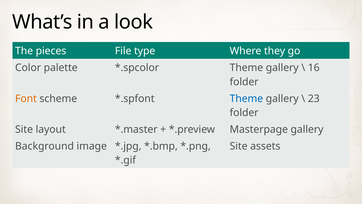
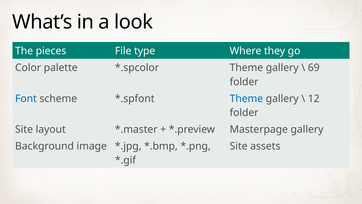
16: 16 -> 69 (314, 68)
Font colour: orange -> blue (26, 98)
23: 23 -> 12 (314, 98)
